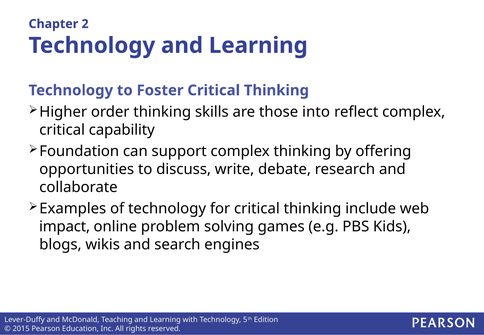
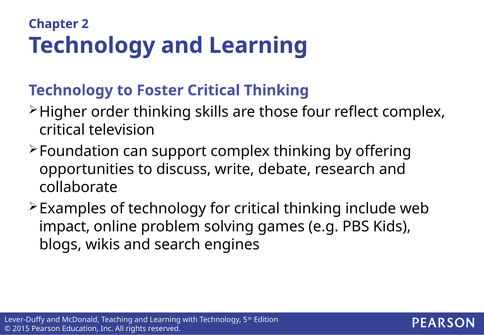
into: into -> four (316, 112)
capability: capability -> television (122, 130)
